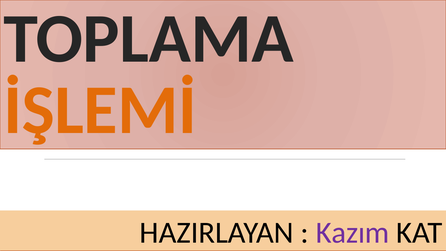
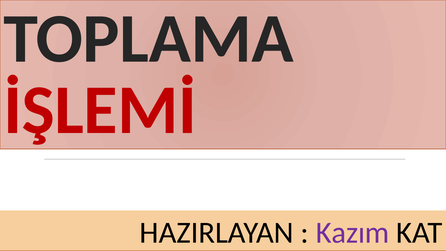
İŞLEMİ colour: orange -> red (100, 110)
